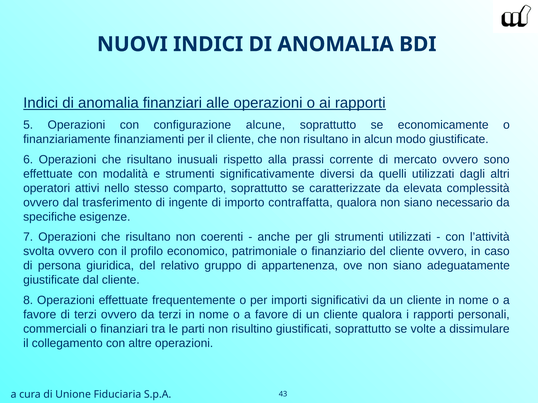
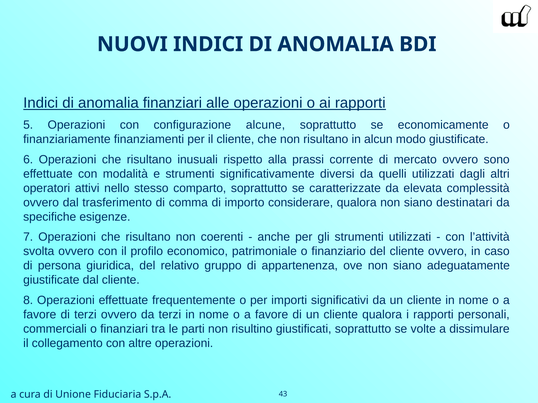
ingente: ingente -> comma (188, 203)
contraffatta: contraffatta -> considerare (301, 203)
necessario: necessario -> destinatari (464, 203)
